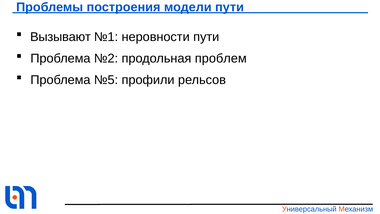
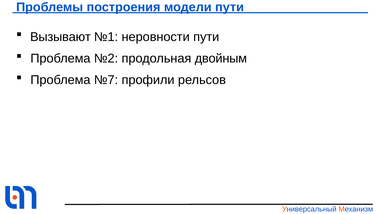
проблем: проблем -> двойным (221, 58)
№5: №5 -> №7 (106, 80)
